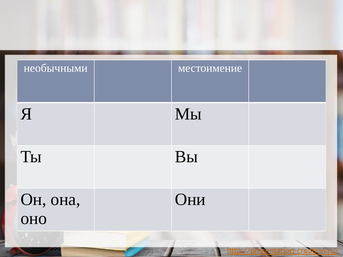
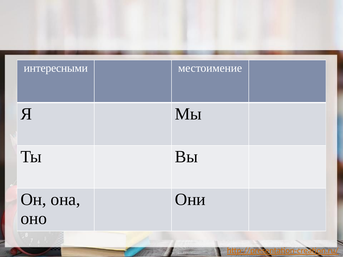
необычными: необычными -> интересными (56, 68)
